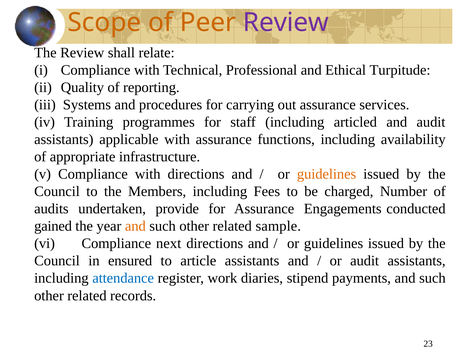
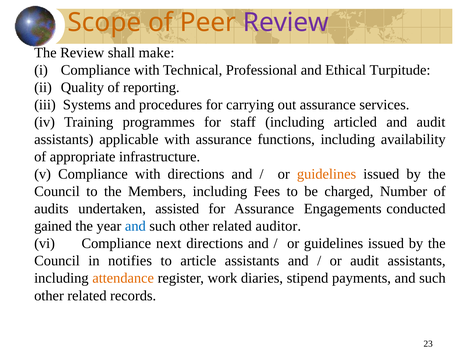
relate: relate -> make (157, 53)
provide: provide -> assisted (177, 209)
and colour: orange -> blue (135, 226)
sample: sample -> auditor (278, 226)
ensured: ensured -> notifies (130, 261)
attendance colour: blue -> orange (123, 278)
